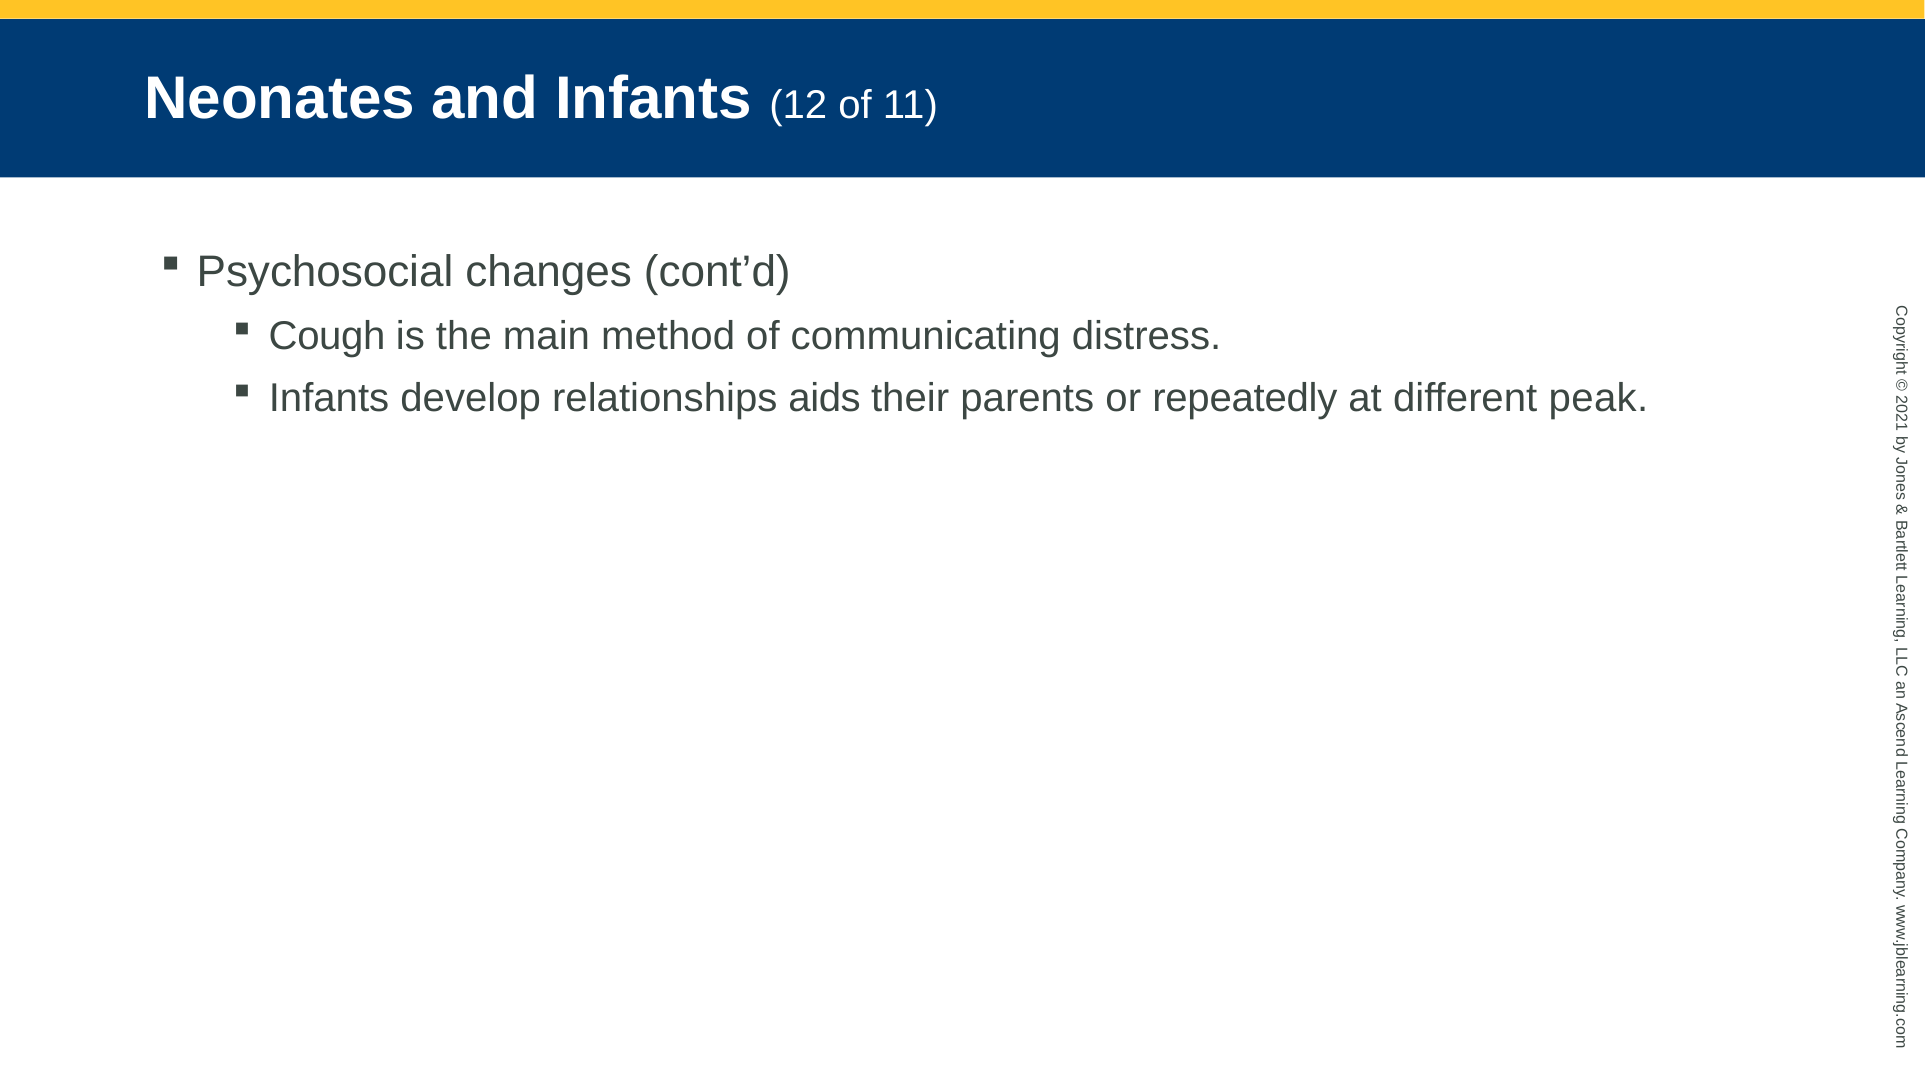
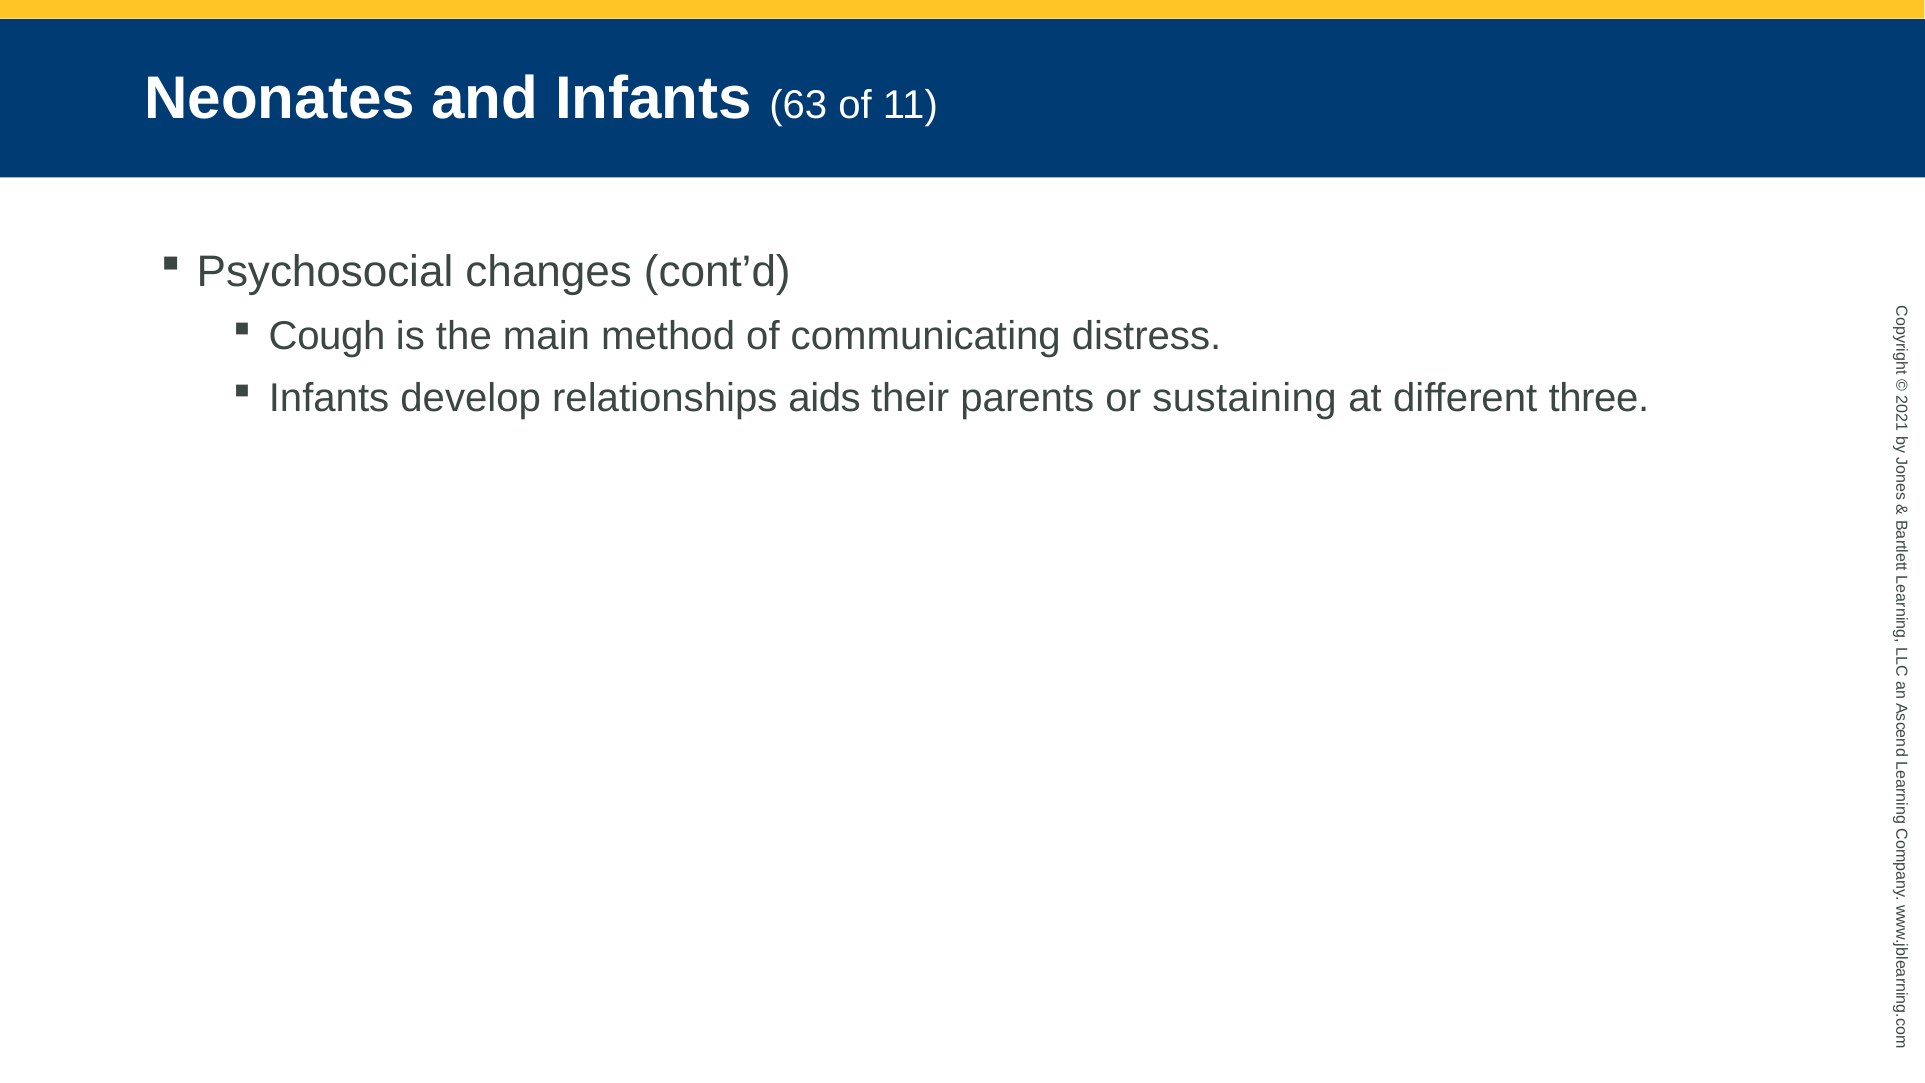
12: 12 -> 63 (798, 105)
repeatedly: repeatedly -> sustaining (1245, 399)
peak: peak -> three (1599, 399)
